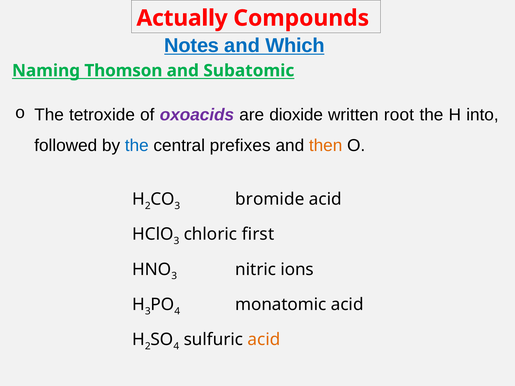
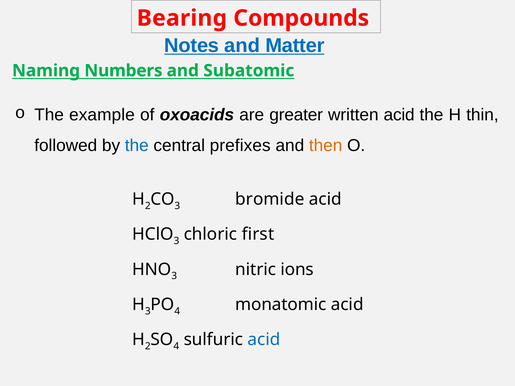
Actually: Actually -> Bearing (182, 18)
Which: Which -> Matter (295, 46)
Thomson: Thomson -> Numbers (123, 71)
tetroxide: tetroxide -> example (102, 115)
oxoacids colour: purple -> black (197, 115)
dioxide: dioxide -> greater (296, 115)
written root: root -> acid (399, 115)
into: into -> thin (482, 115)
acid colour: orange -> blue (264, 340)
